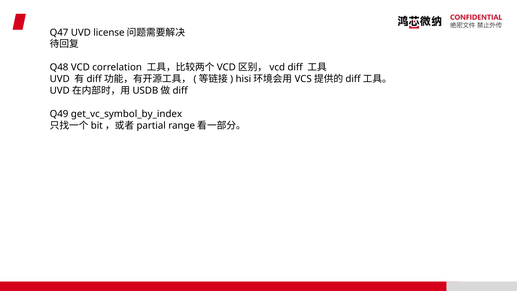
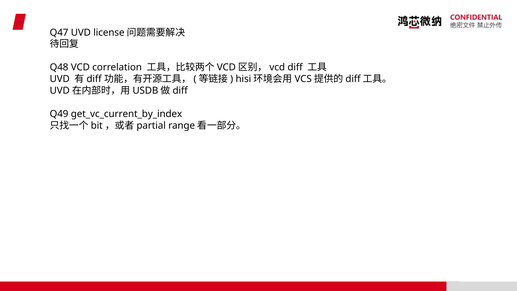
get_vc_symbol_by_index: get_vc_symbol_by_index -> get_vc_current_by_index (127, 114)
